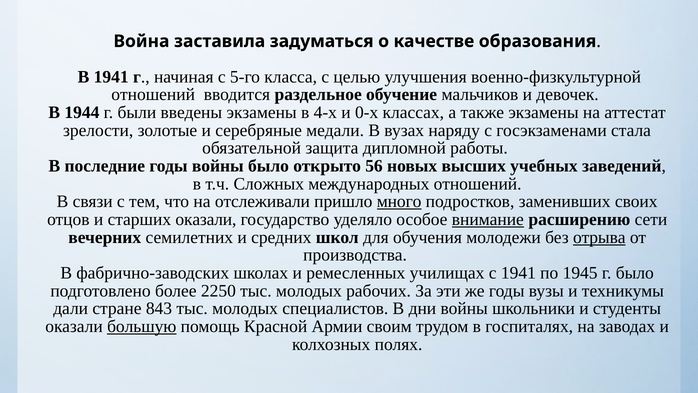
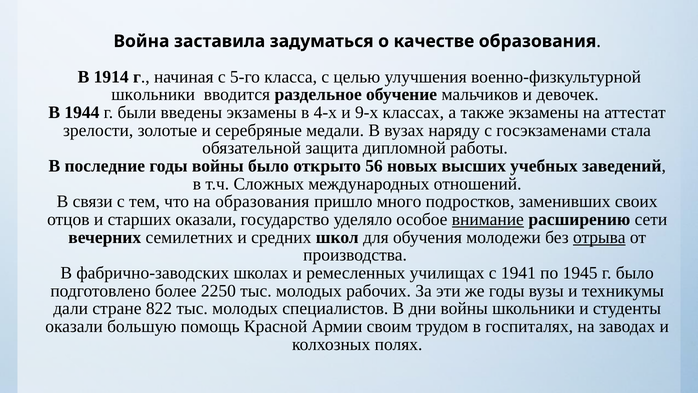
В 1941: 1941 -> 1914 (111, 77)
отношений: отношений -> школьники (153, 95)
0-х: 0-х -> 9-х (367, 112)
на отслеживали: отслеживали -> образования (262, 202)
много underline: present -> none (399, 202)
843: 843 -> 822 (159, 308)
большую underline: present -> none (142, 326)
